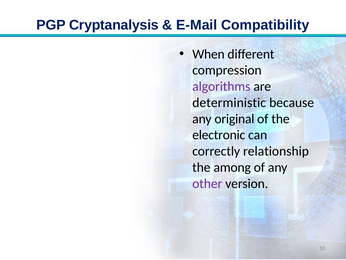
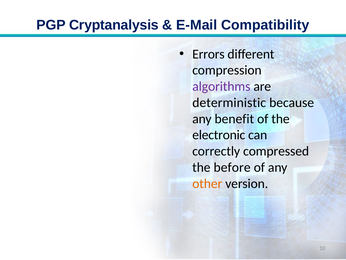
When: When -> Errors (208, 54)
original: original -> benefit (234, 119)
relationship: relationship -> compressed (276, 151)
among: among -> before (232, 167)
other colour: purple -> orange (207, 183)
